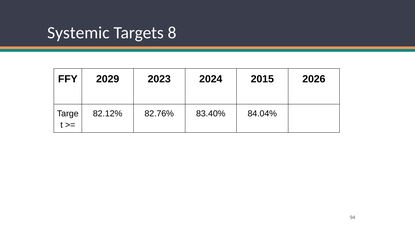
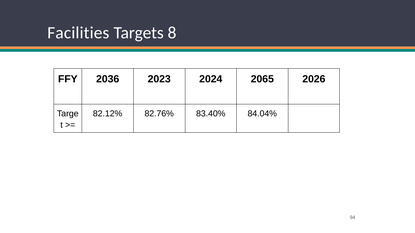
Systemic: Systemic -> Facilities (78, 33)
2029: 2029 -> 2036 (108, 79)
2015: 2015 -> 2065 (262, 79)
